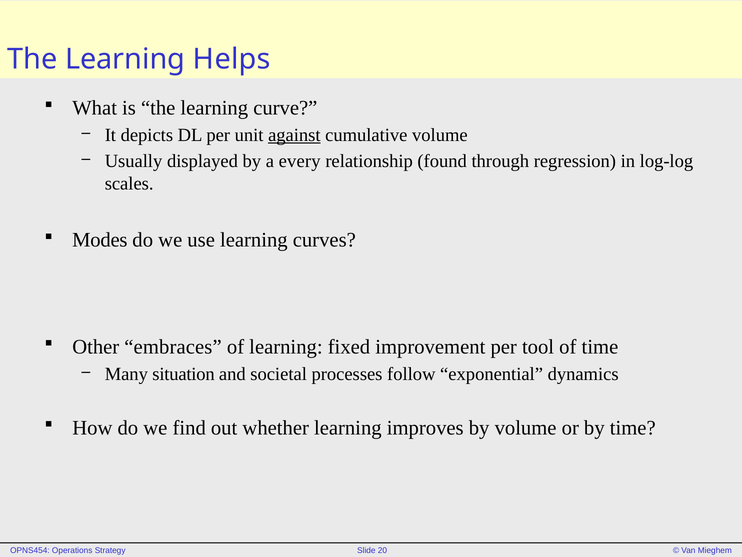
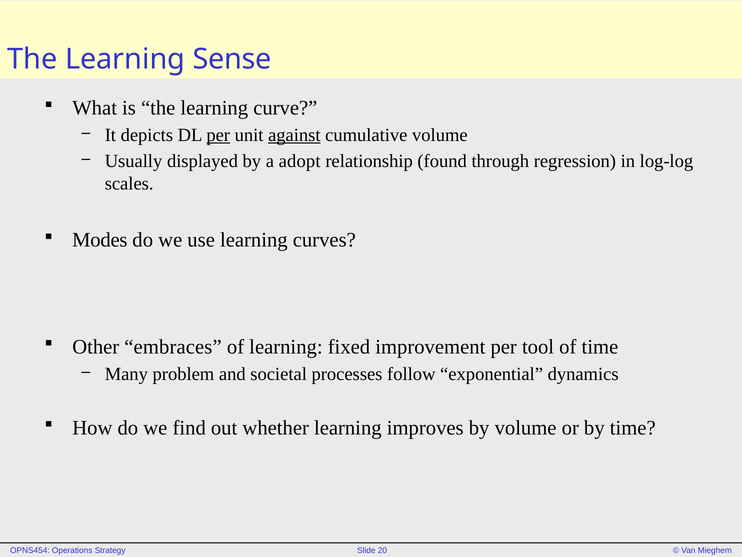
Helps: Helps -> Sense (232, 59)
per underline: none -> present (218, 135)
every: every -> adopt (300, 161)
situation: situation -> problem (183, 374)
